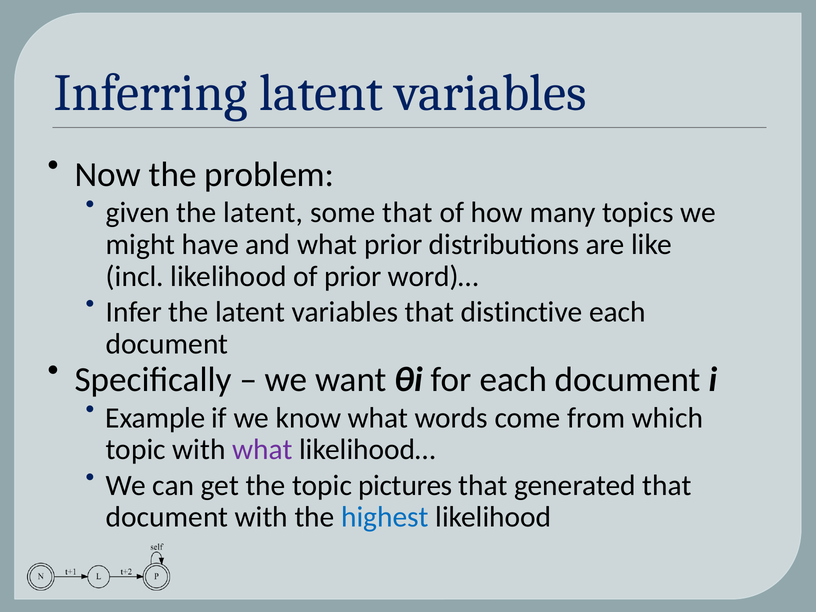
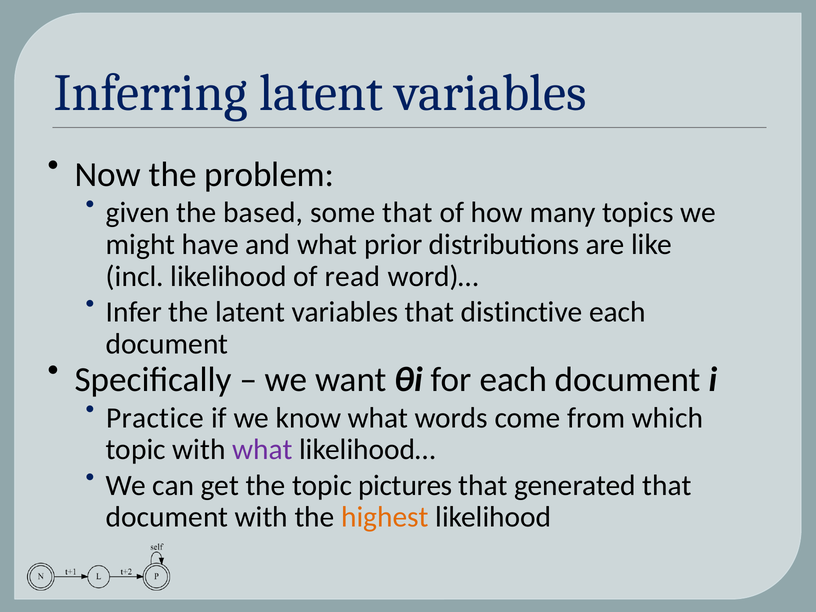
given the latent: latent -> based (263, 213)
of prior: prior -> read (353, 276)
Example: Example -> Practice (155, 418)
highest colour: blue -> orange (385, 517)
